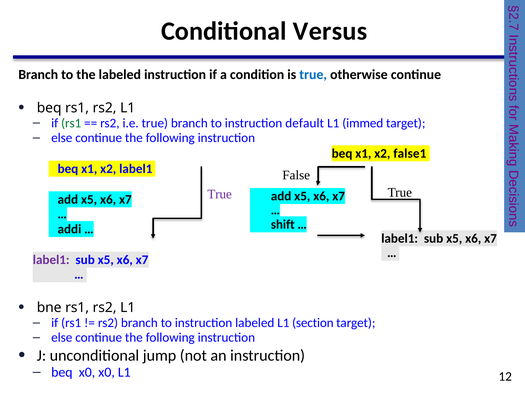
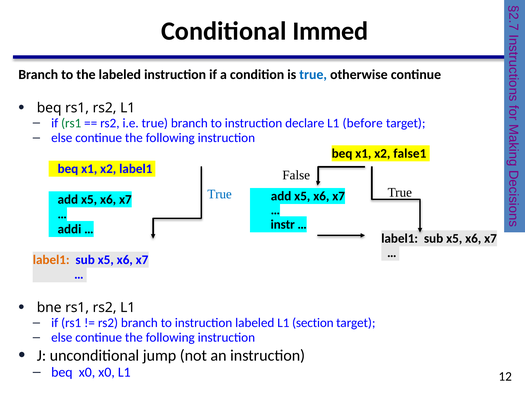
Versus: Versus -> Immed (330, 31)
default: default -> declare (305, 123)
immed: immed -> before (363, 123)
True colour: purple -> blue (220, 194)
shift: shift -> instr (283, 224)
label1 colour: purple -> orange (51, 260)
